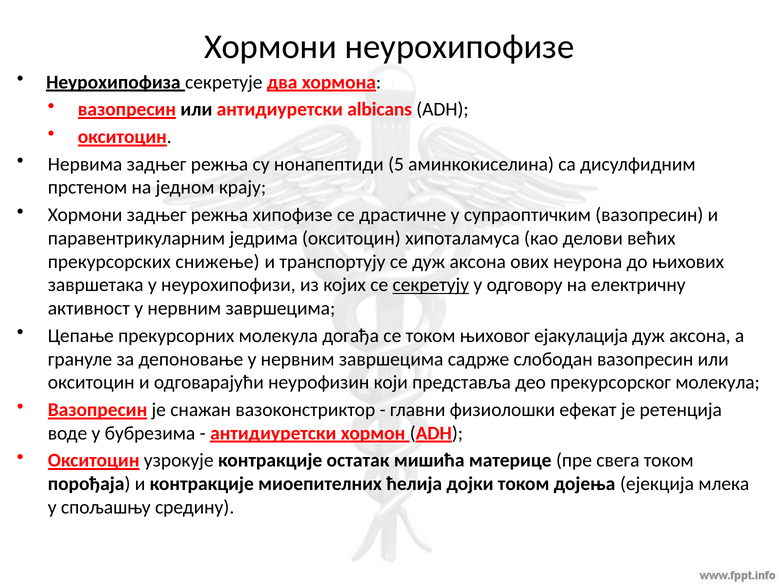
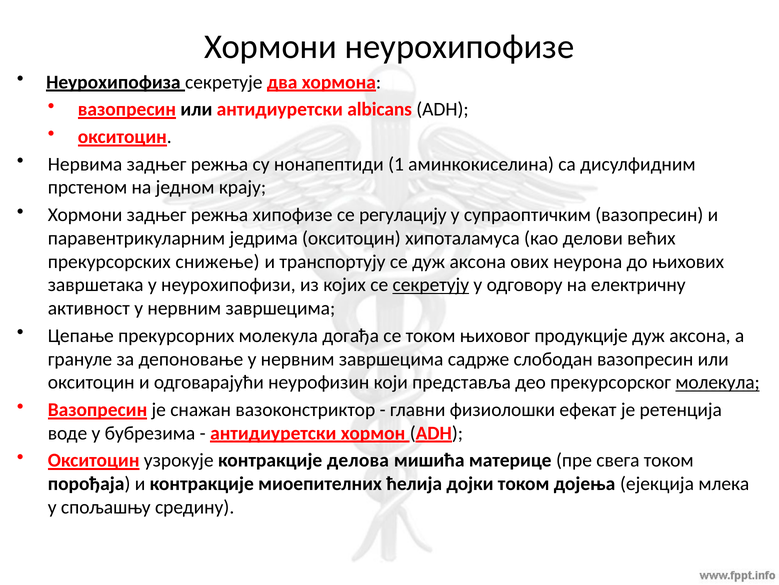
5: 5 -> 1 (396, 164)
драстичне: драстичне -> регулацију (403, 215)
ејакулација: ејакулација -> продукције (581, 335)
молекула underline: none -> present (718, 382)
остатак: остатак -> делова (358, 460)
